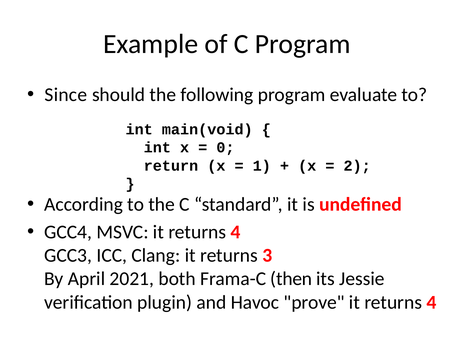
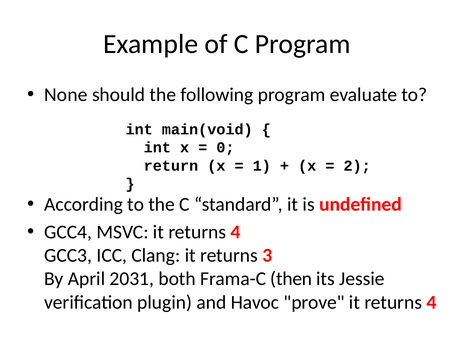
Since: Since -> None (66, 95)
2021: 2021 -> 2031 (132, 279)
